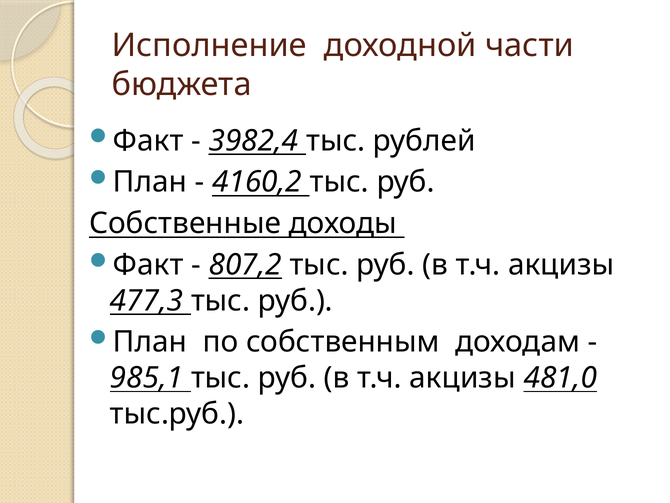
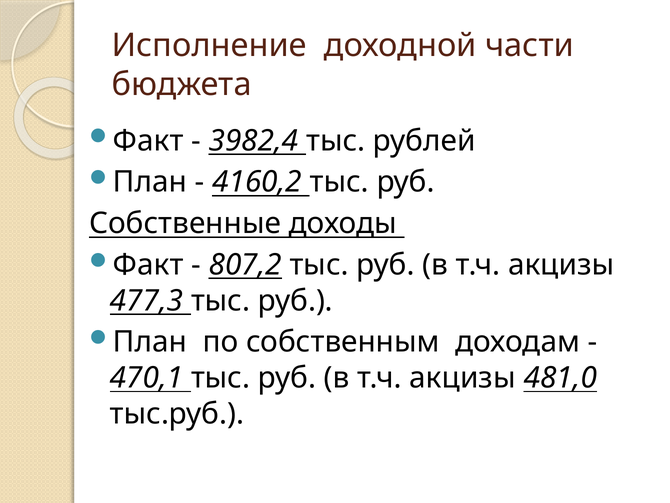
985,1: 985,1 -> 470,1 (147, 378)
